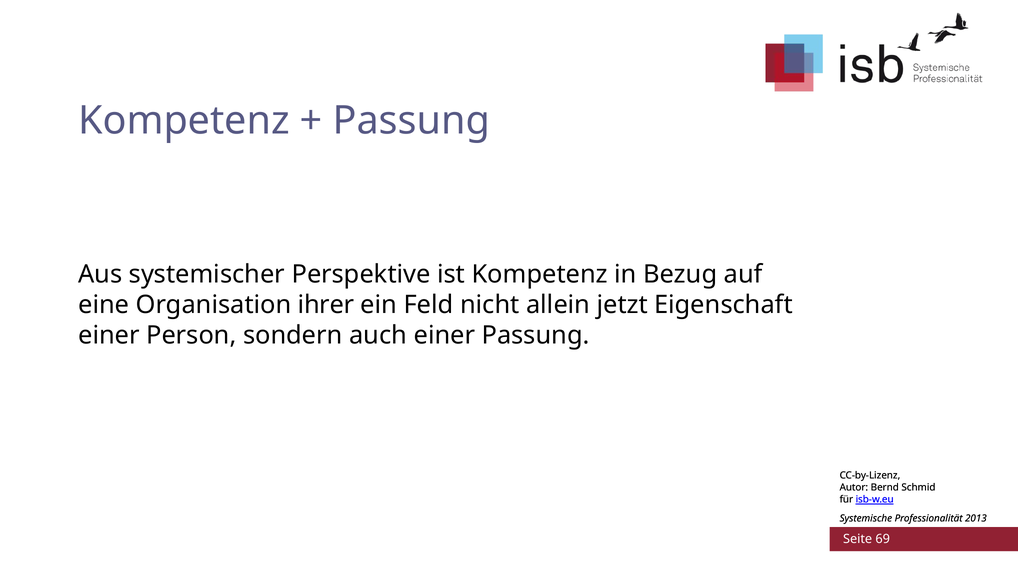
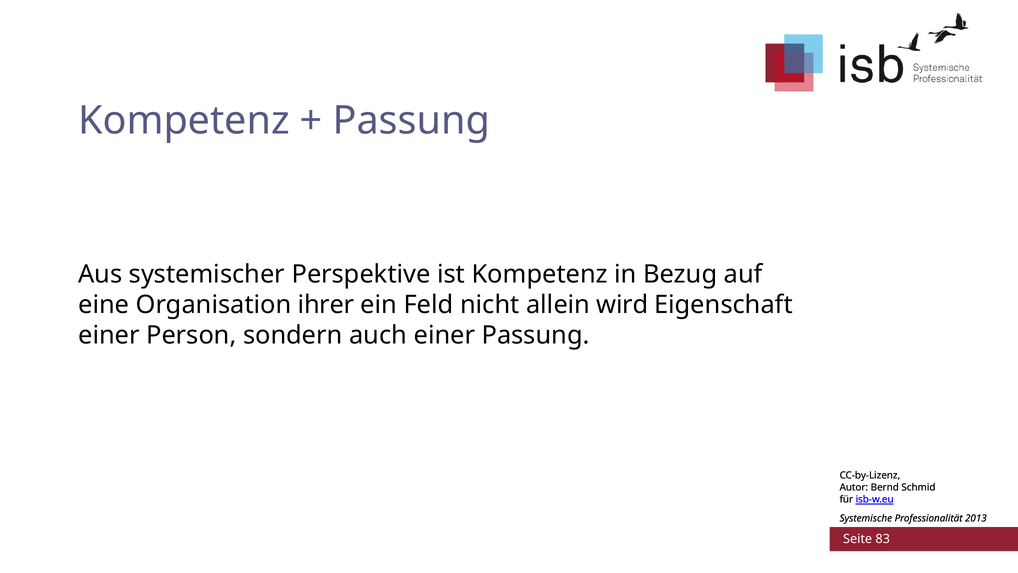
jetzt: jetzt -> wird (622, 305)
69: 69 -> 83 (883, 539)
